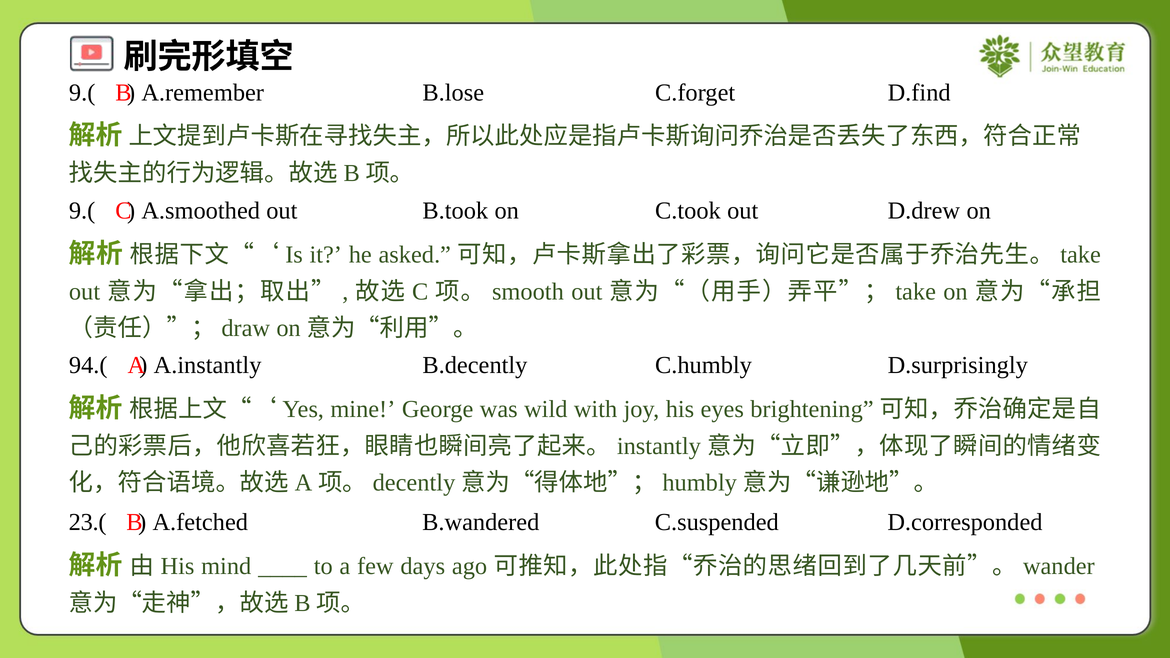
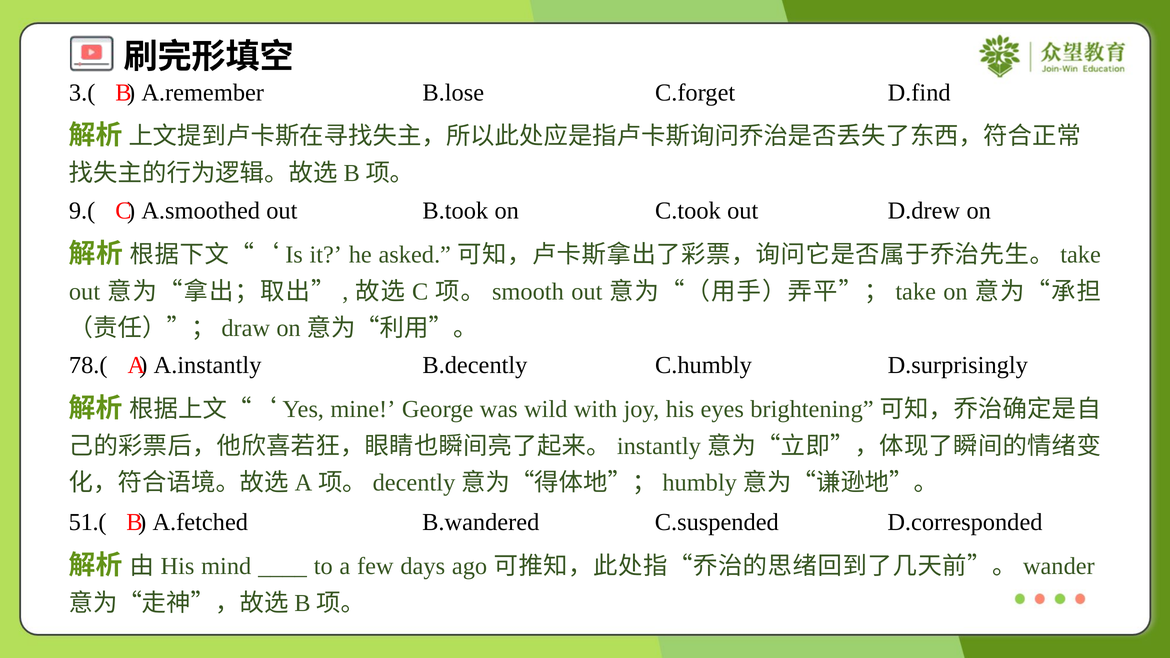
9.(: 9.( -> 3.( (82, 93)
94.(: 94.( -> 78.( (88, 365)
23.(: 23.( -> 51.( (88, 522)
